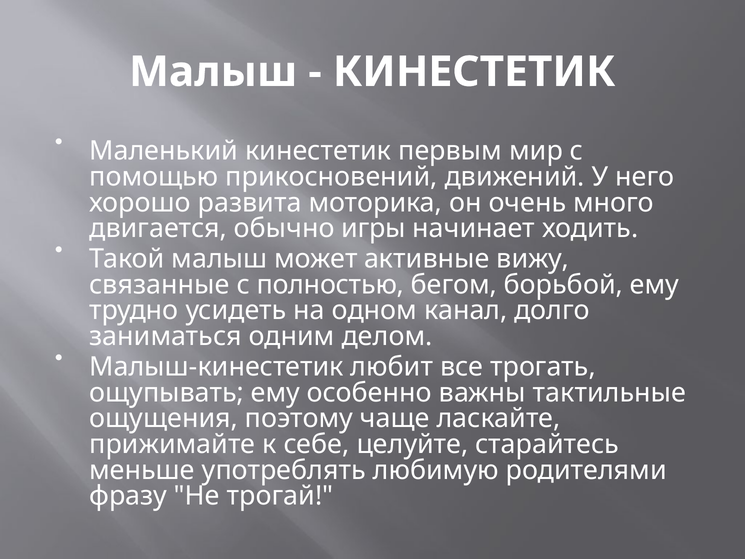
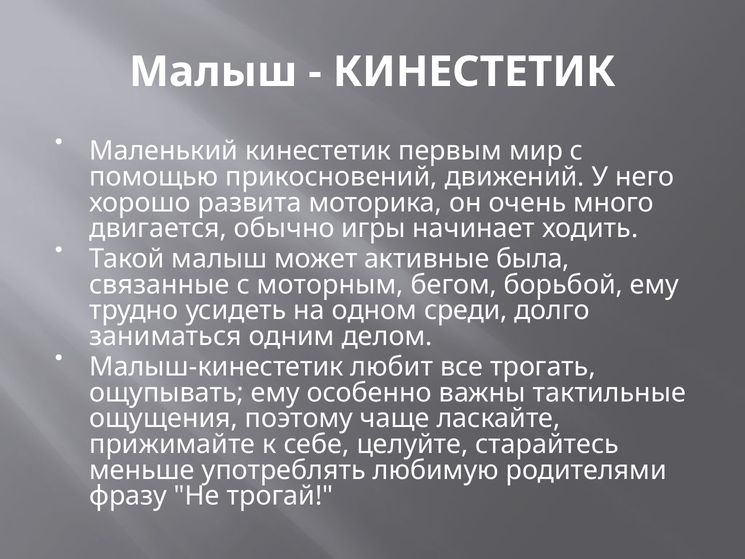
вижу: вижу -> была (533, 259)
полностью: полностью -> моторным (330, 285)
канал: канал -> среди (466, 310)
